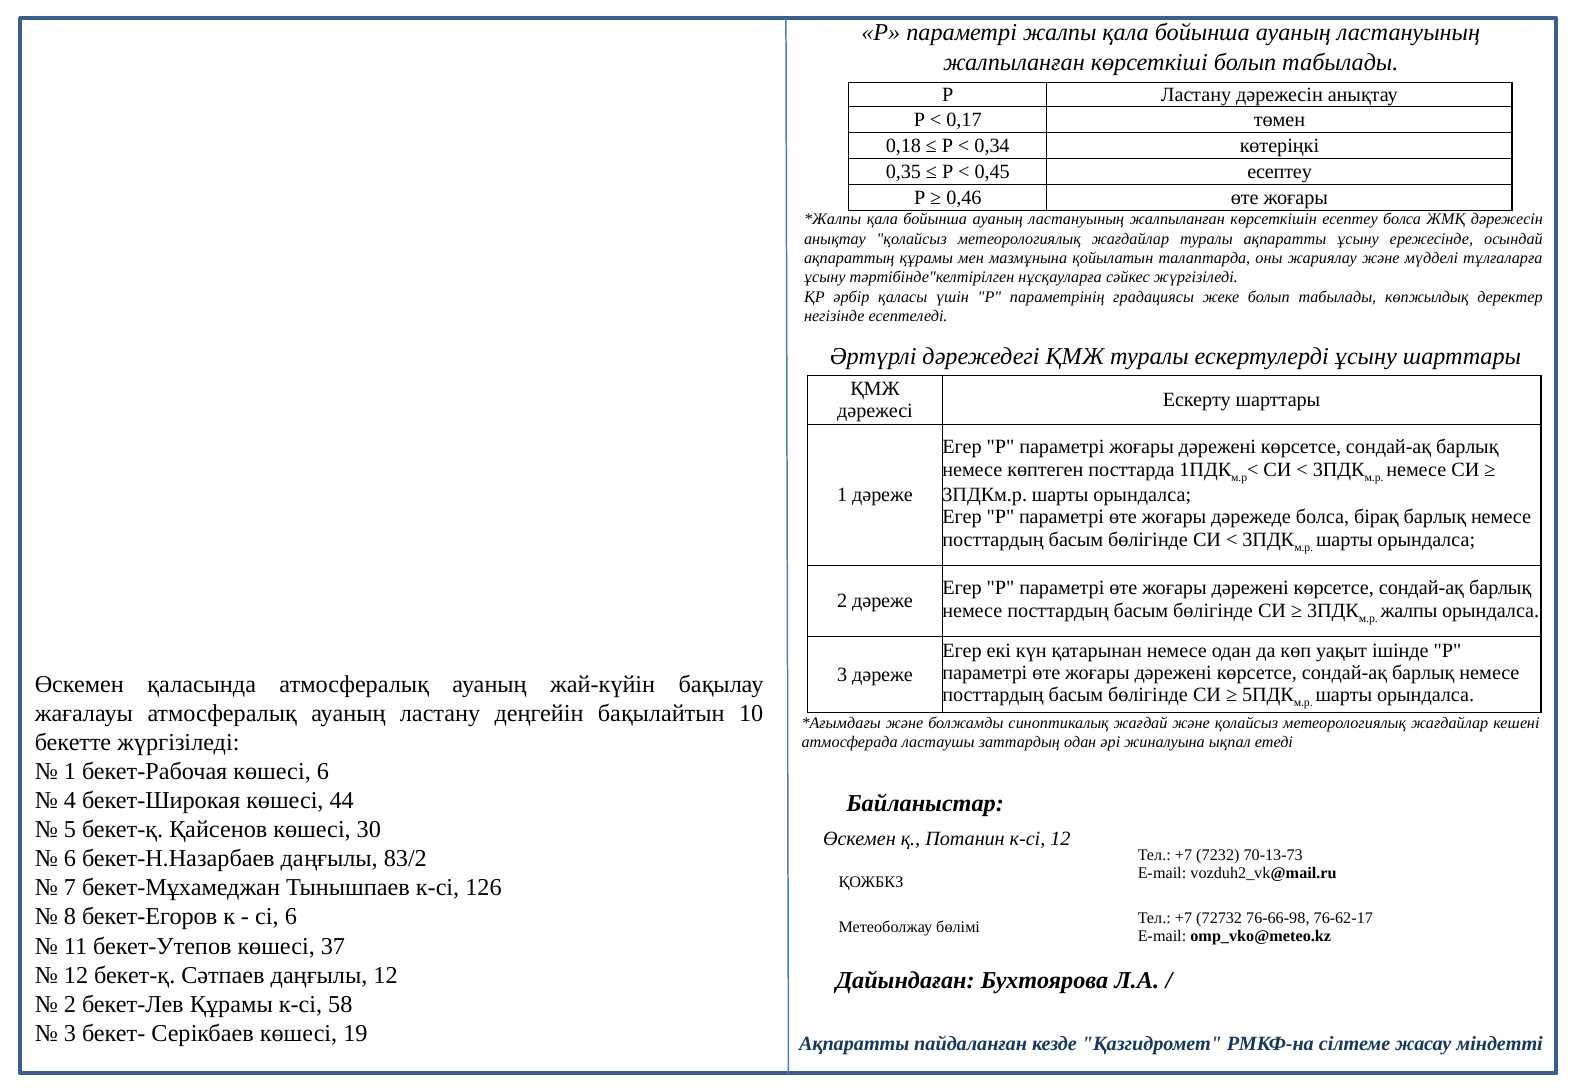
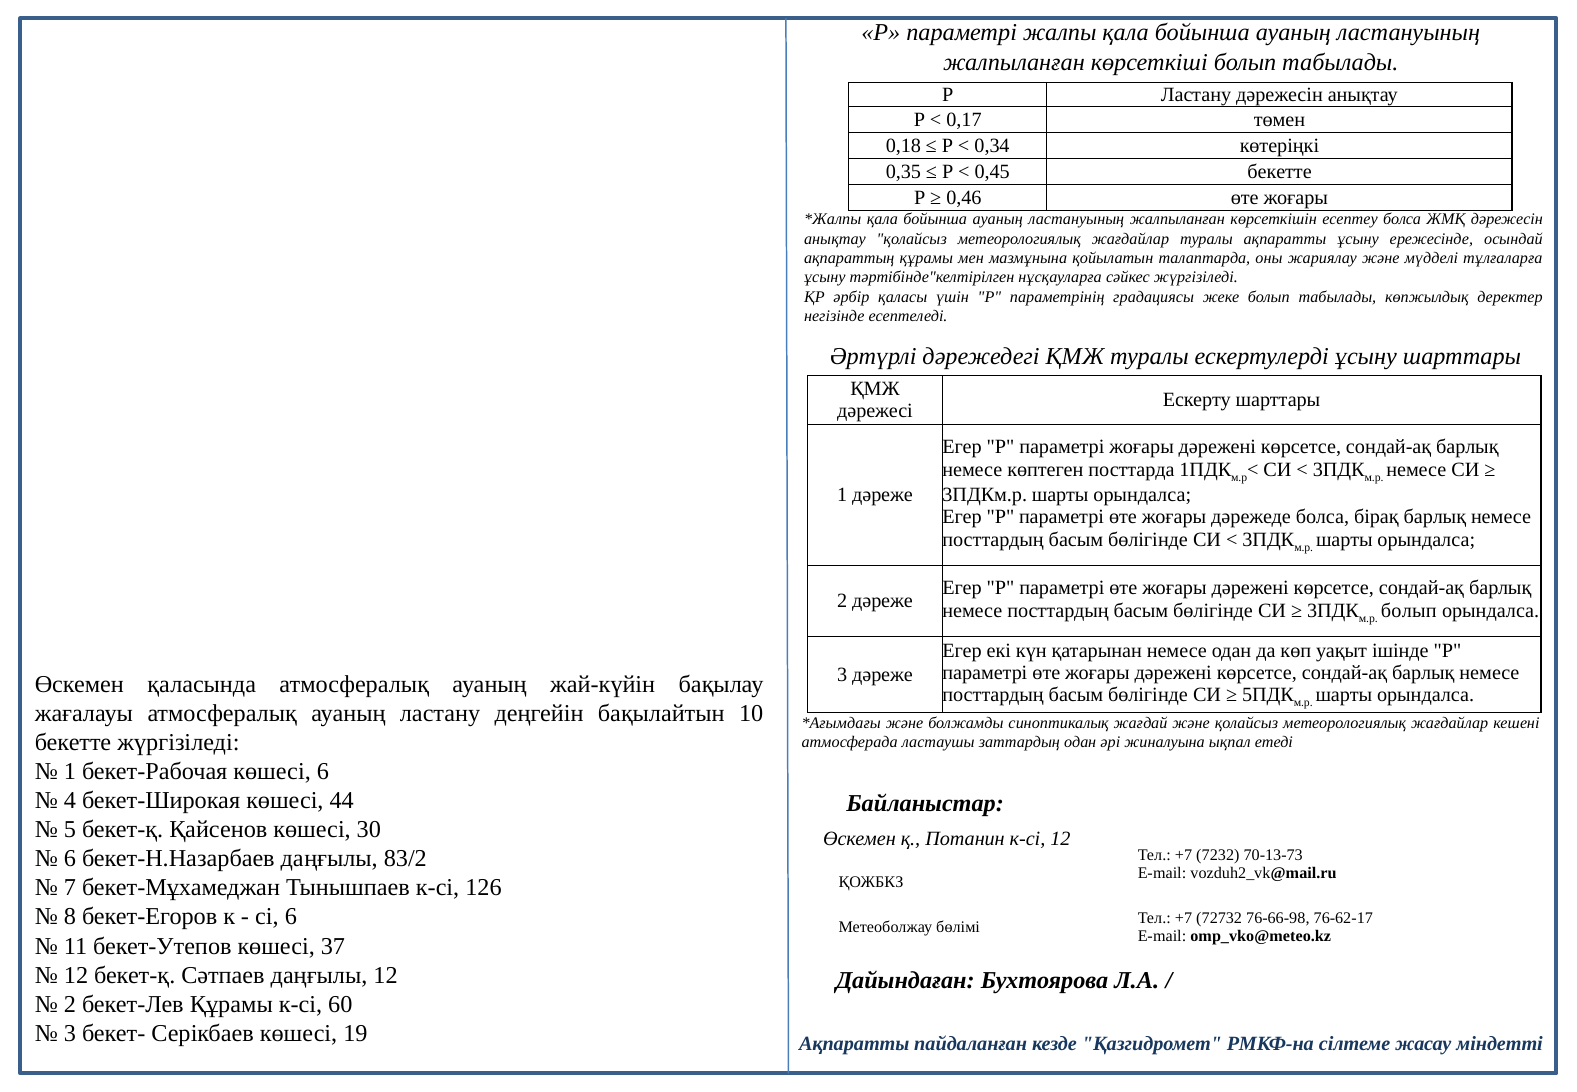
0,45 есептеу: есептеу -> бекетте (1280, 172)
жалпы: жалпы -> болып (1409, 610)
58: 58 -> 60 (340, 1004)
